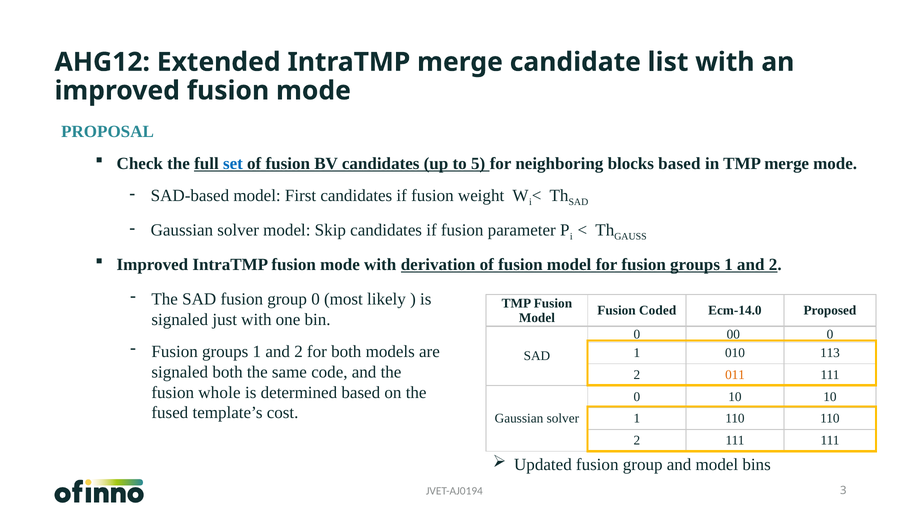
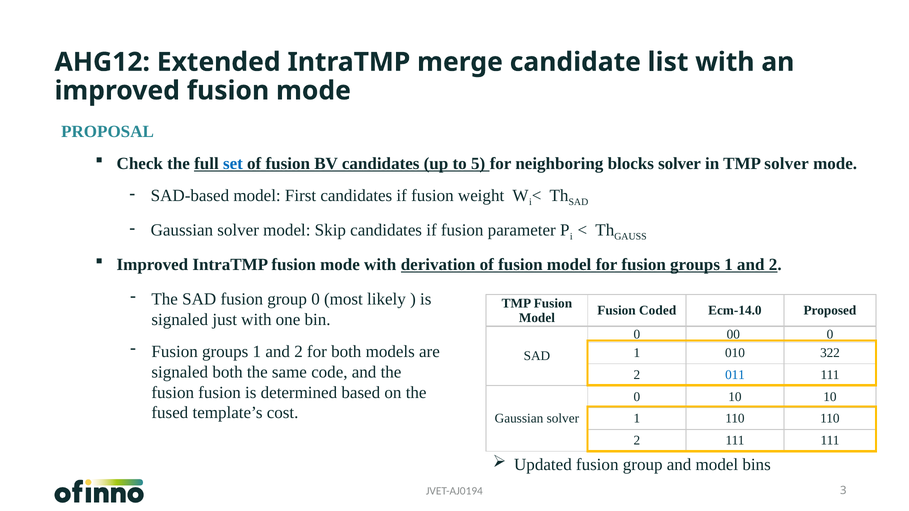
blocks based: based -> solver (680, 164)
TMP merge: merge -> solver (787, 164)
113: 113 -> 322 (830, 353)
011 colour: orange -> blue (735, 375)
fusion whole: whole -> fusion (220, 393)
